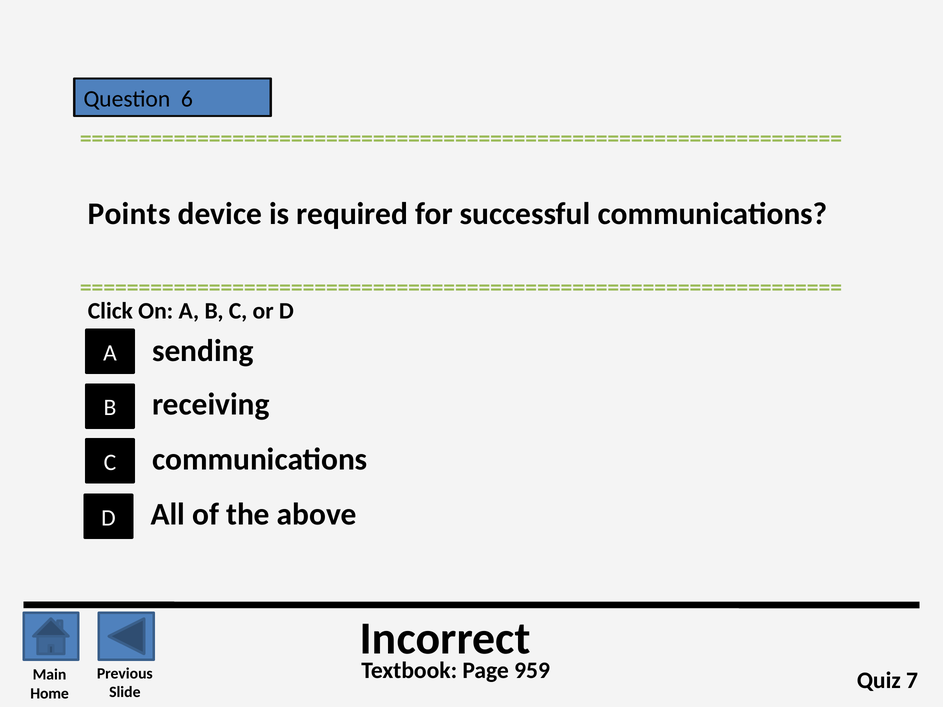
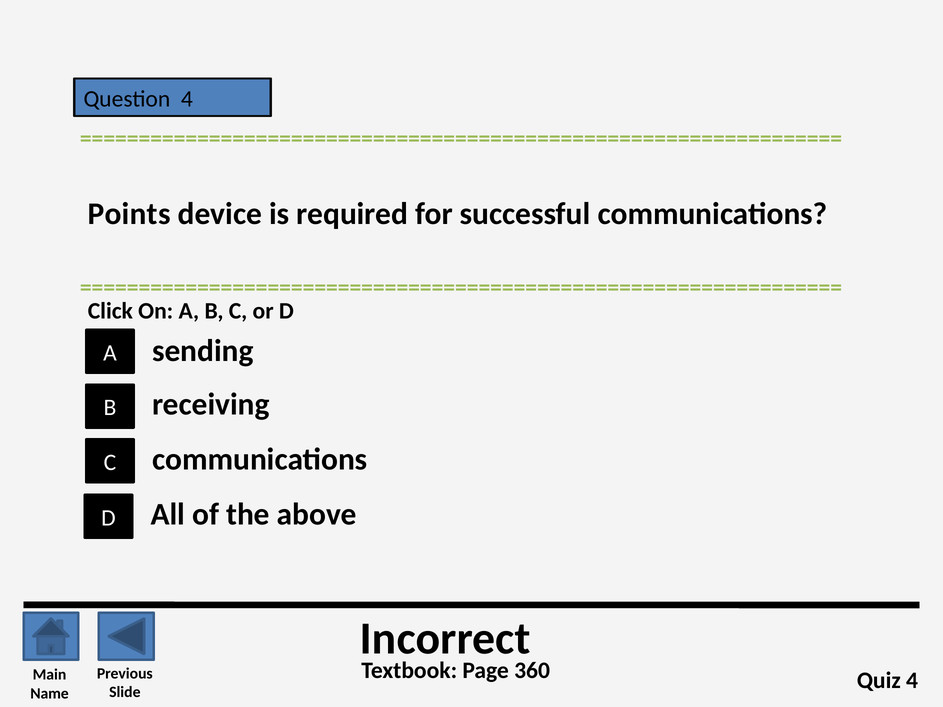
Question 6: 6 -> 4 (187, 99)
959: 959 -> 360 (532, 671)
Quiz 7: 7 -> 4 (912, 680)
Home: Home -> Name (50, 694)
